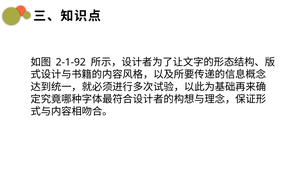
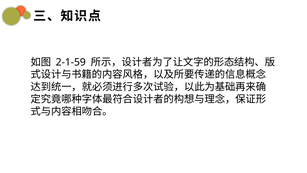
2-1-92: 2-1-92 -> 2-1-59 (71, 62)
